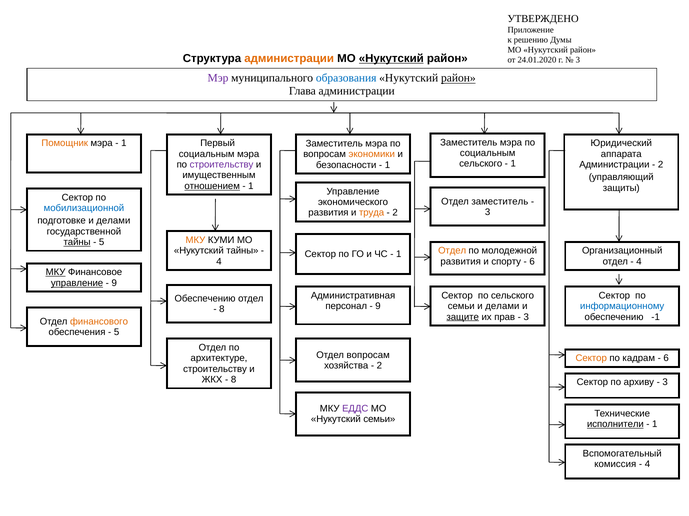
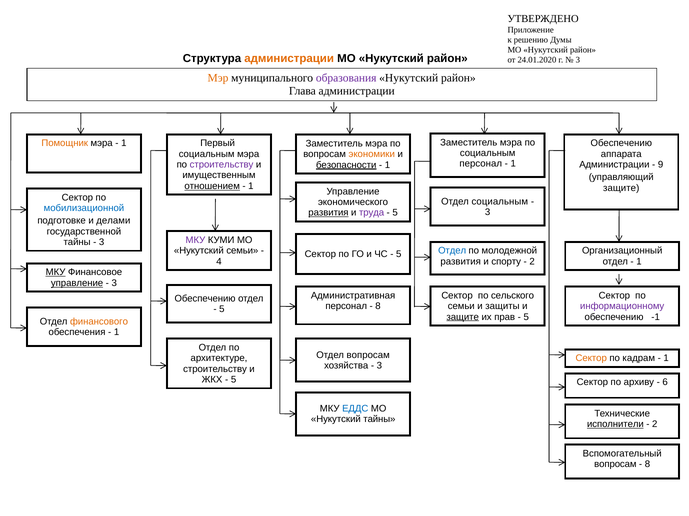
Нукутский underline: present -> none (391, 58)
Мэр colour: purple -> orange (218, 78)
образования colour: blue -> purple (346, 78)
район underline: present -> none (458, 78)
Юридический: Юридический -> Обеспечению (621, 143)
сельского: сельского -> персонал (481, 164)
2: 2 -> 9 (661, 165)
безопасности underline: none -> present (346, 165)
защиты: защиты -> защите (621, 188)
Отдел заместитель: заместитель -> социальным (500, 202)
развития underline: none -> present (328, 213)
труда colour: orange -> purple (372, 213)
2: 2 -> 5 (395, 213)
МКУ colour: orange -> purple (195, 240)
тайны underline: present -> none (77, 242)
5: 5 -> 3 (102, 242)
Нукутский тайны: тайны -> семьи (242, 251)
Отдел colour: orange -> blue (452, 251)
1: 1 -> 5 (399, 255)
6: 6 -> 2 (532, 262)
4: 4 -> 1 (639, 262)
9: 9 -> 3 (114, 283)
9: 9 -> 8 (378, 307)
семьи и делами: делами -> защиты (502, 307)
информационному colour: blue -> purple (622, 307)
8: 8 -> 5 (222, 310)
3: 3 -> 5 (526, 317)
5: 5 -> 1 (117, 333)
6: 6 -> 1 (666, 359)
2: 2 -> 3 (379, 366)
8: 8 -> 5 (234, 380)
3: 3 -> 6 (665, 383)
ЕДДС colour: purple -> blue (355, 409)
Нукутский семьи: семьи -> тайны (379, 420)
1: 1 -> 2 (655, 425)
комиссия: комиссия -> вопросам (615, 465)
4: 4 -> 8 (647, 465)
